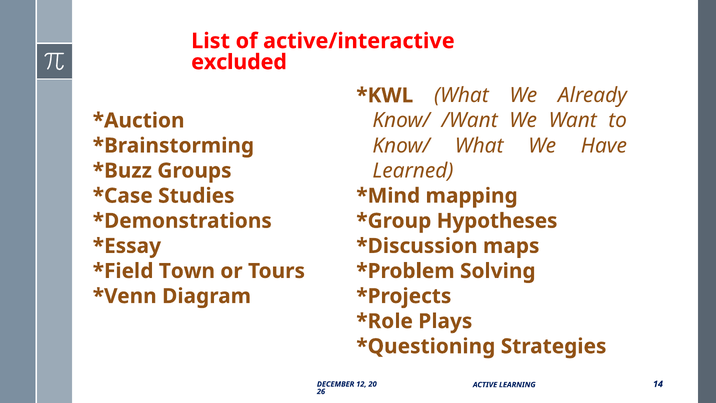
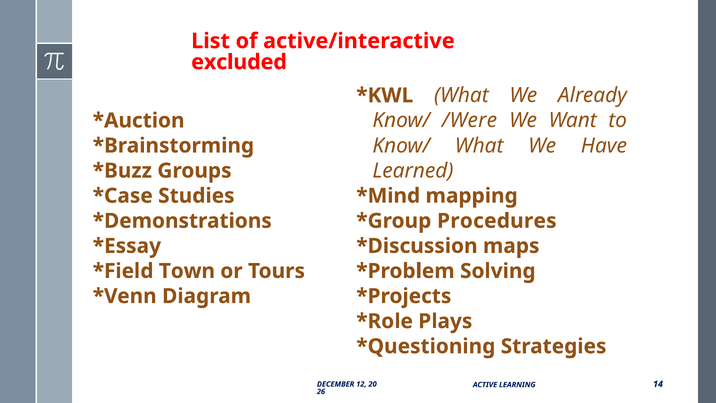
/Want: /Want -> /Were (470, 120)
Hypotheses: Hypotheses -> Procedures (497, 221)
